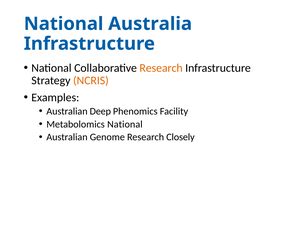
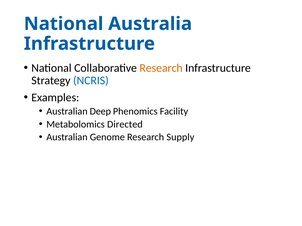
NCRIS colour: orange -> blue (91, 81)
Metabolomics National: National -> Directed (125, 124)
Closely: Closely -> Supply (180, 137)
